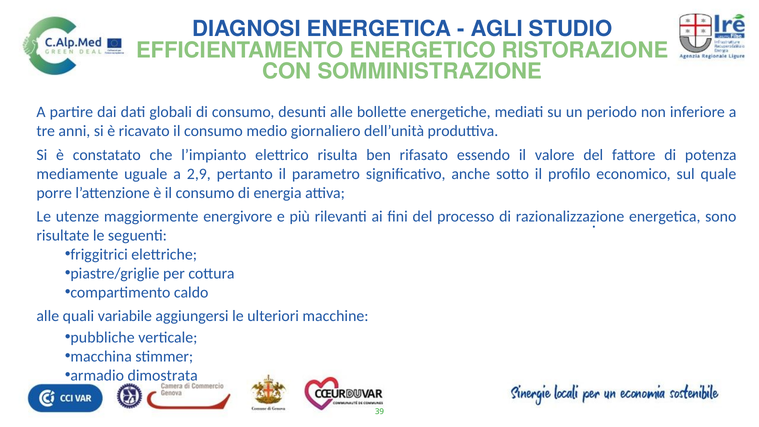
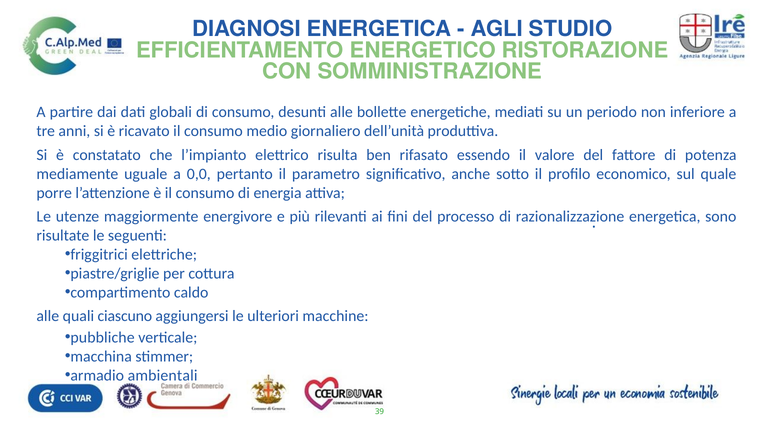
2,9: 2,9 -> 0,0 (199, 174)
variabile: variabile -> ciascuno (125, 316)
dimostrata: dimostrata -> ambientali (163, 375)
